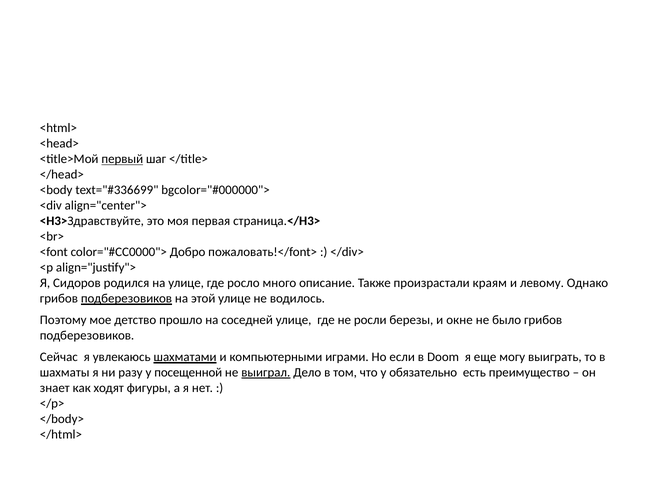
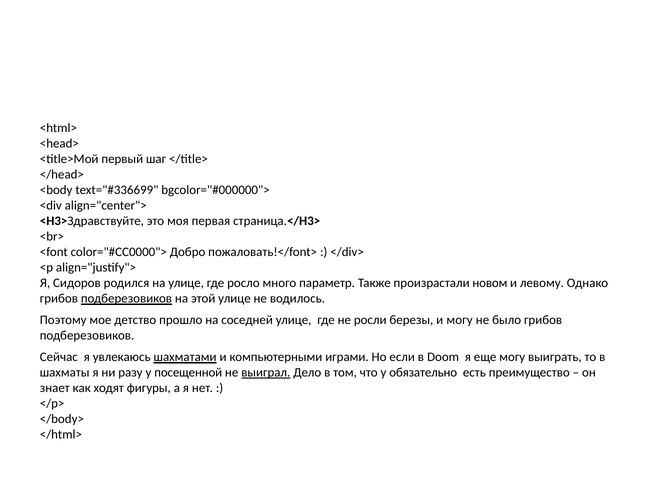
первый underline: present -> none (122, 159)
описание: описание -> параметр (327, 283)
краям: краям -> новом (490, 283)
и окне: окне -> могу (460, 320)
